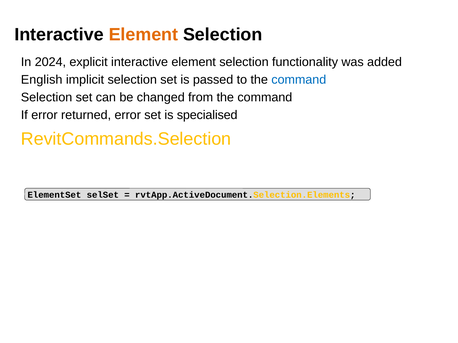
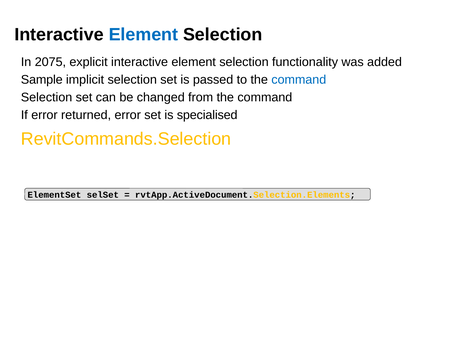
Element colour: orange -> blue (143, 34)
2024: 2024 -> 2075 (50, 62)
English: English -> Sample (42, 80)
